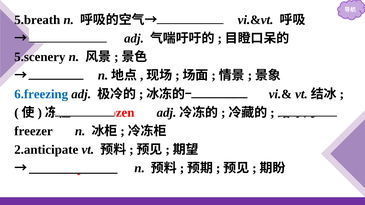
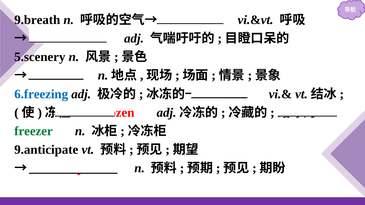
5.breath: 5.breath -> 9.breath (37, 20)
freezer colour: black -> green (33, 131)
2.anticipate: 2.anticipate -> 9.anticipate (46, 150)
